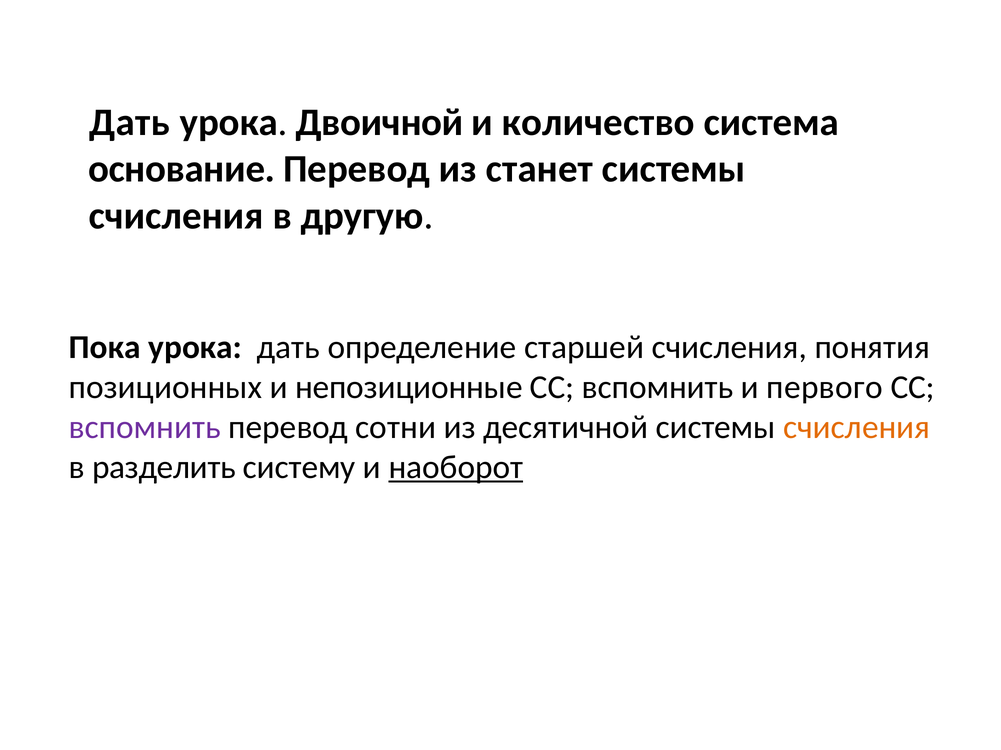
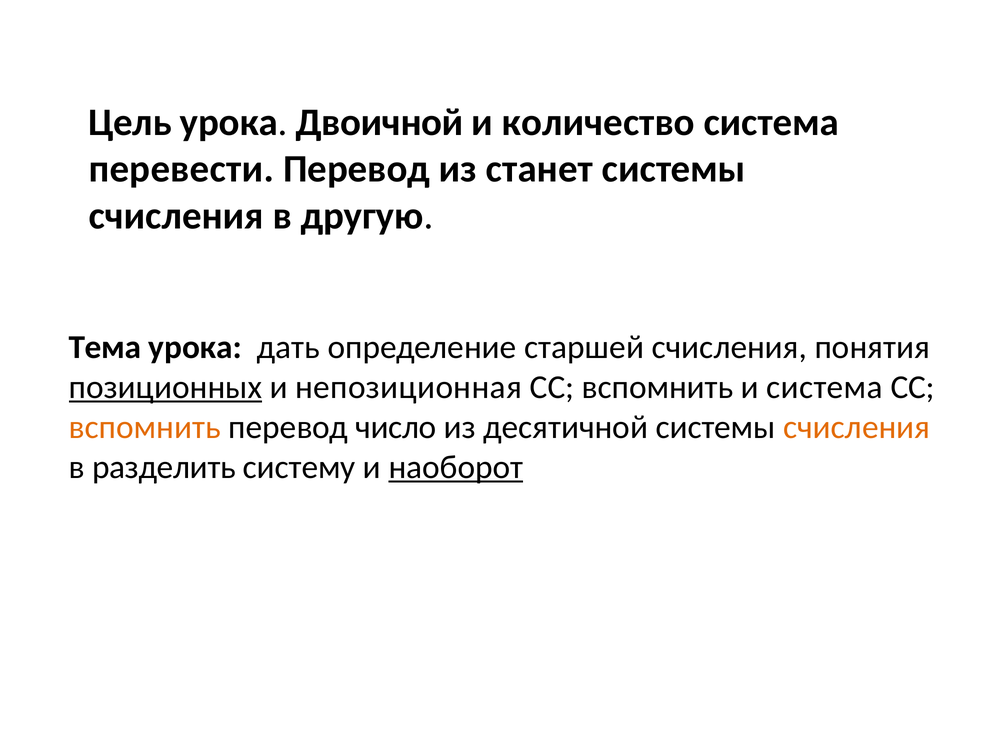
Дать: Дать -> Цель (130, 123)
основание: основание -> перевести (181, 169)
Пока: Пока -> Тема (105, 347)
позиционных underline: none -> present (165, 387)
непозиционные: непозиционные -> непозиционная (409, 387)
и первого: первого -> система (825, 387)
вспомнить colour: purple -> orange (145, 428)
сотни: сотни -> число (396, 428)
